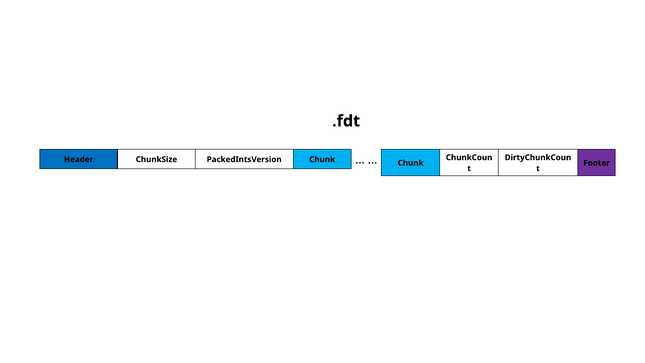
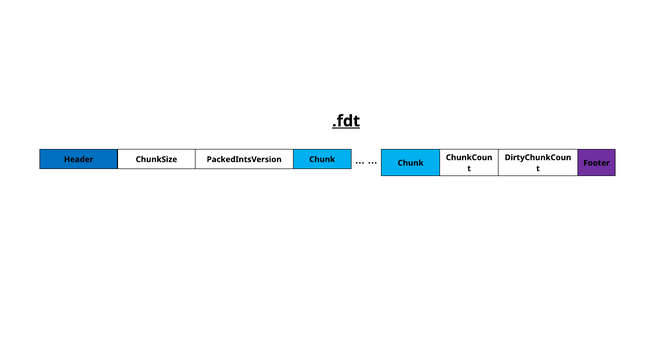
.fdt underline: none -> present (346, 121)
